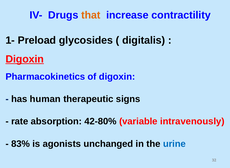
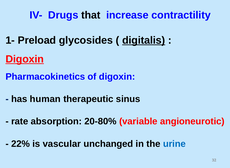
that colour: orange -> black (91, 15)
digitalis underline: none -> present (144, 40)
signs: signs -> sinus (128, 99)
42-80%: 42-80% -> 20-80% (100, 121)
intravenously: intravenously -> angioneurotic (192, 121)
83%: 83% -> 22% (21, 143)
agonists: agonists -> vascular (62, 143)
